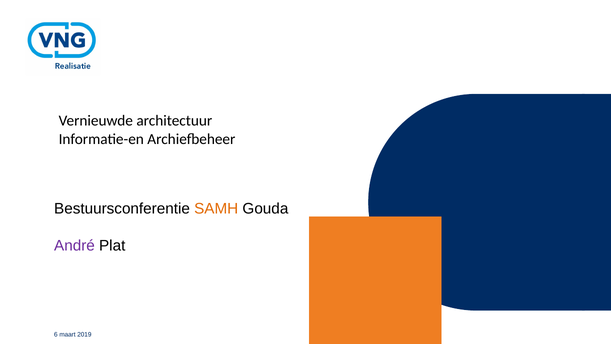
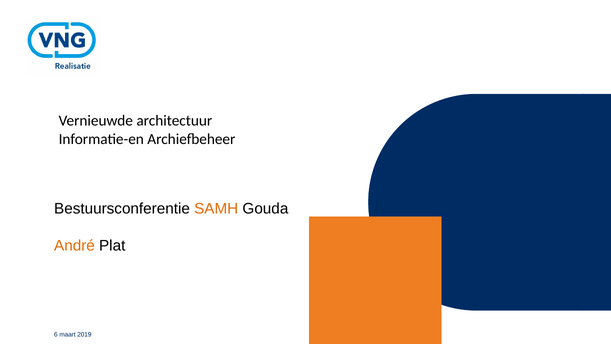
André colour: purple -> orange (74, 245)
